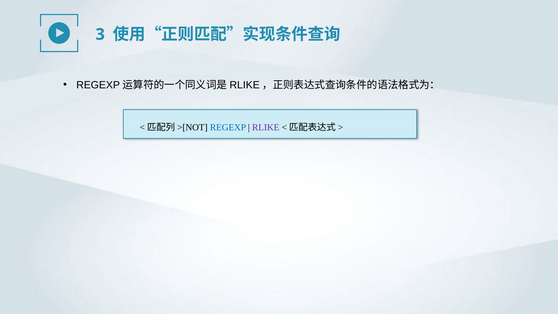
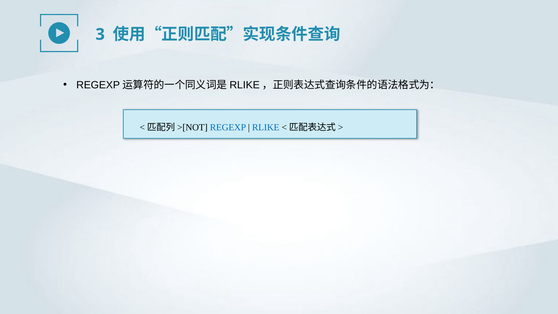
RLIKE colour: purple -> blue (266, 127)
